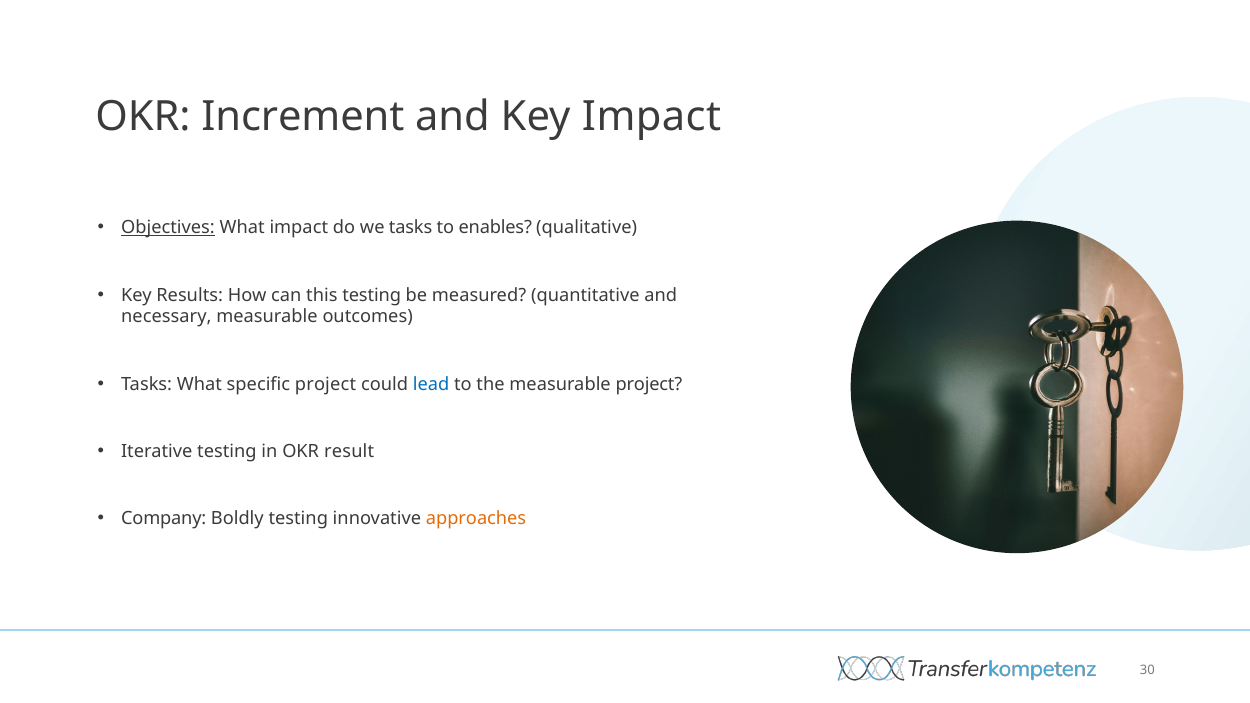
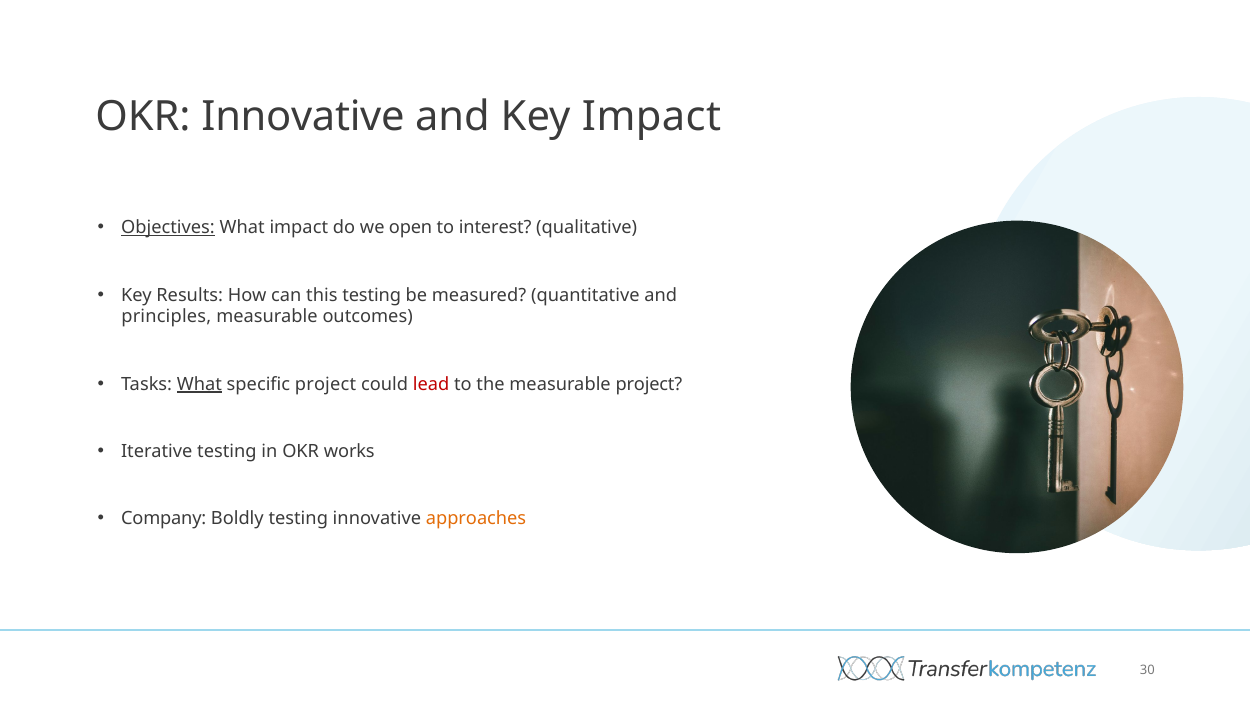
OKR Increment: Increment -> Innovative (303, 117)
we tasks: tasks -> open (411, 228)
enables: enables -> interest (495, 228)
necessary: necessary -> principles (166, 317)
What underline: none -> present (199, 384)
lead colour: blue -> red (431, 384)
result: result -> works (349, 451)
